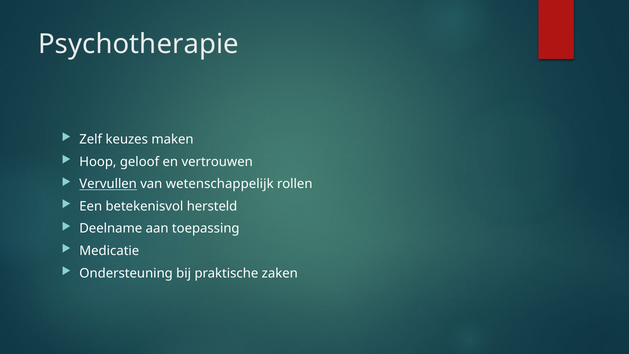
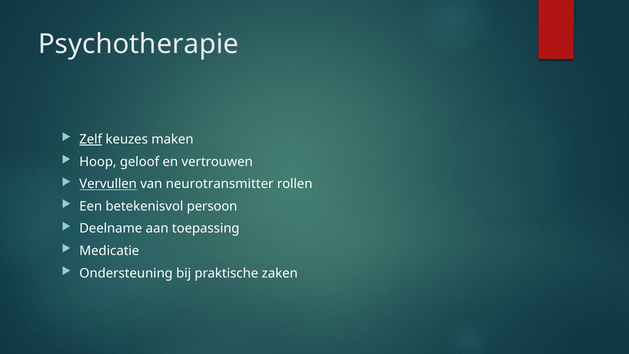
Zelf underline: none -> present (91, 139)
wetenschappelijk: wetenschappelijk -> neurotransmitter (220, 184)
hersteld: hersteld -> persoon (212, 206)
